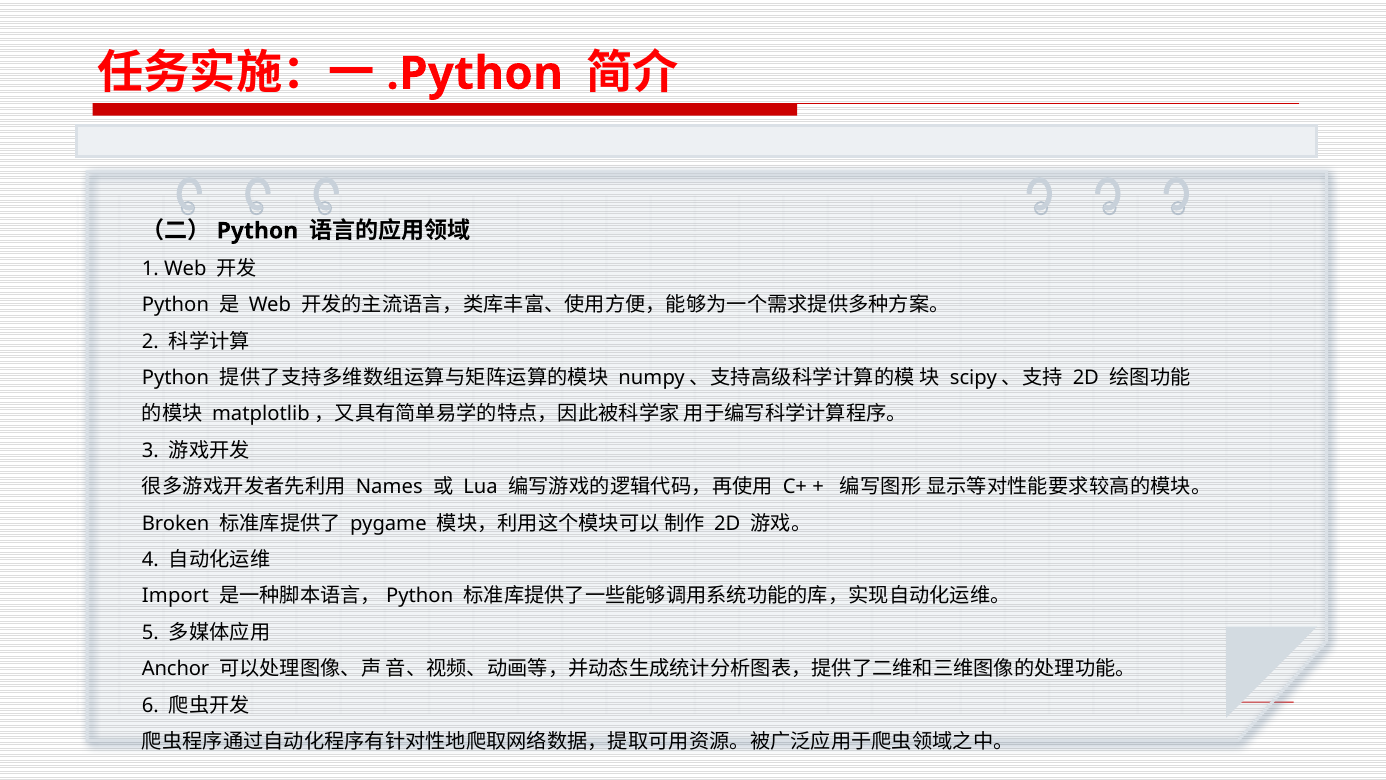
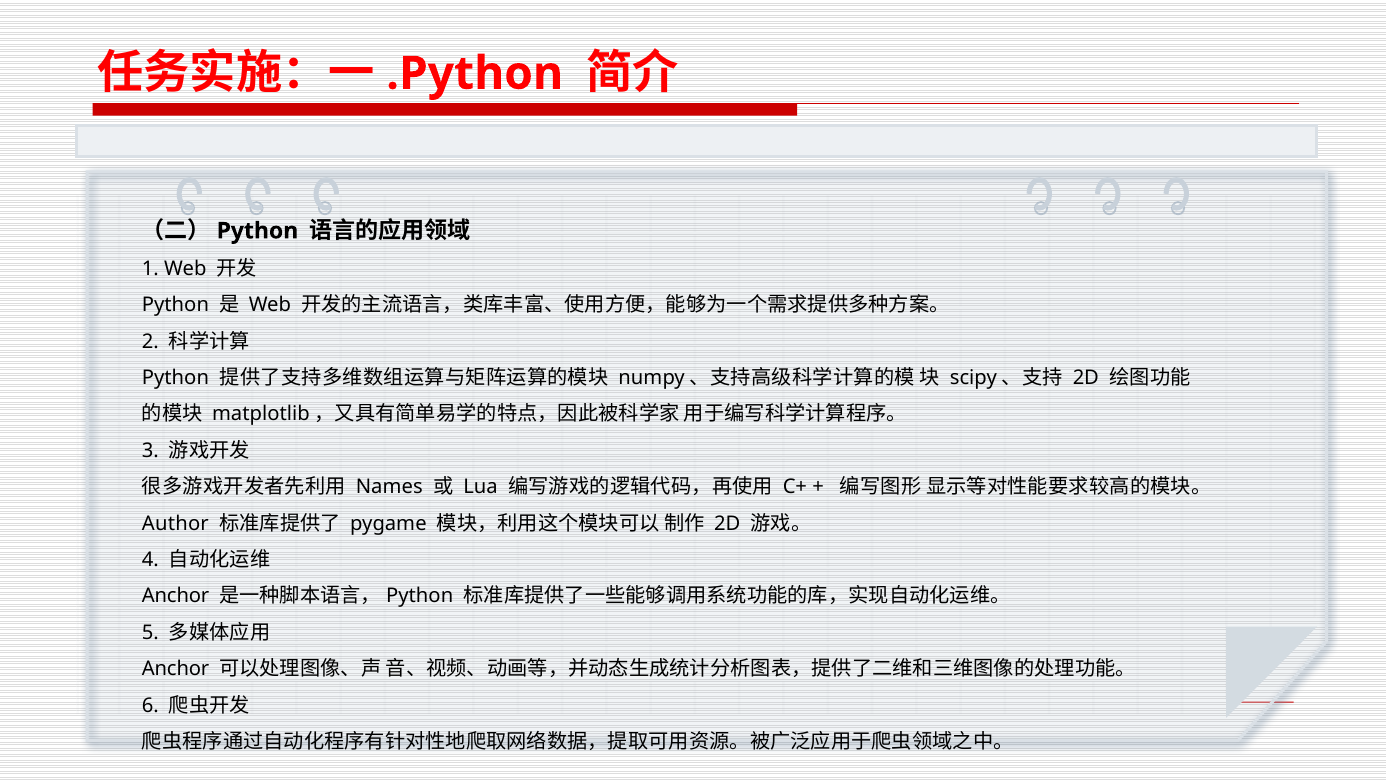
Broken: Broken -> Author (175, 523)
Import: Import -> Anchor (176, 596)
